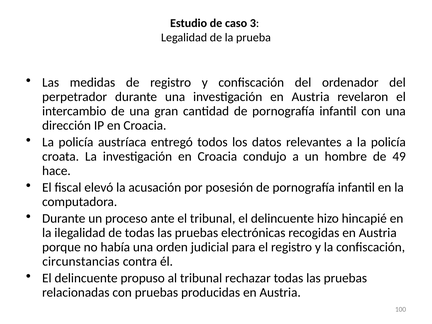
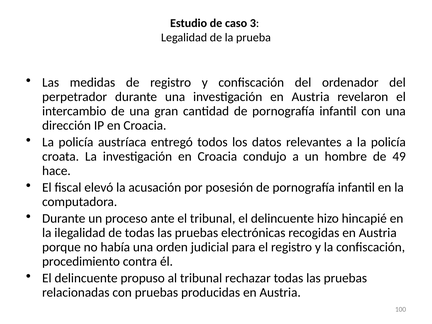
circunstancias: circunstancias -> procedimiento (81, 261)
